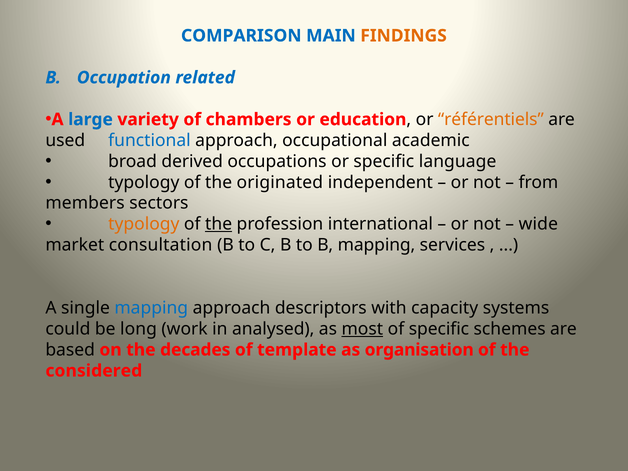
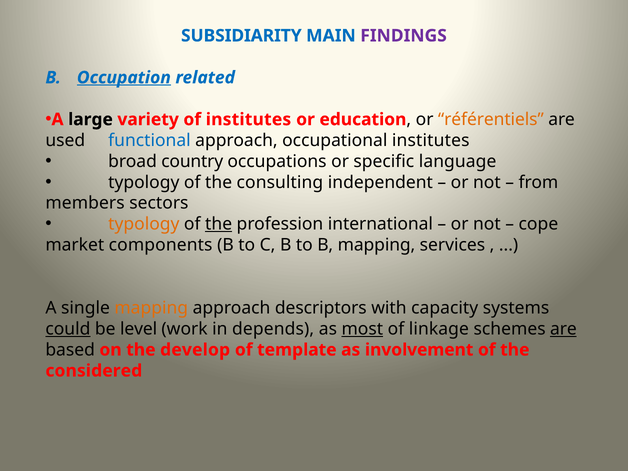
COMPARISON: COMPARISON -> SUBSIDIARITY (241, 36)
FINDINGS colour: orange -> purple (404, 36)
Occupation underline: none -> present (124, 78)
large colour: blue -> black (90, 119)
of chambers: chambers -> institutes (248, 119)
occupational academic: academic -> institutes (431, 140)
derived: derived -> country (192, 161)
originated: originated -> consulting (280, 182)
wide: wide -> cope (538, 224)
consultation: consultation -> components (161, 245)
mapping colour: blue -> orange (151, 308)
could underline: none -> present (68, 329)
long: long -> level (139, 329)
analysed: analysed -> depends (273, 329)
of specific: specific -> linkage (439, 329)
are underline: none -> present (563, 329)
decades: decades -> develop (195, 350)
organisation: organisation -> involvement (419, 350)
